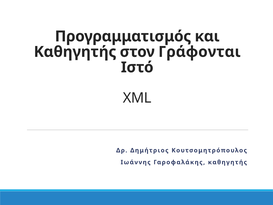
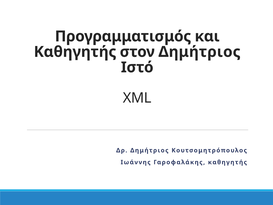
στον Γράφονται: Γράφονται -> Δημήτριος (199, 52)
